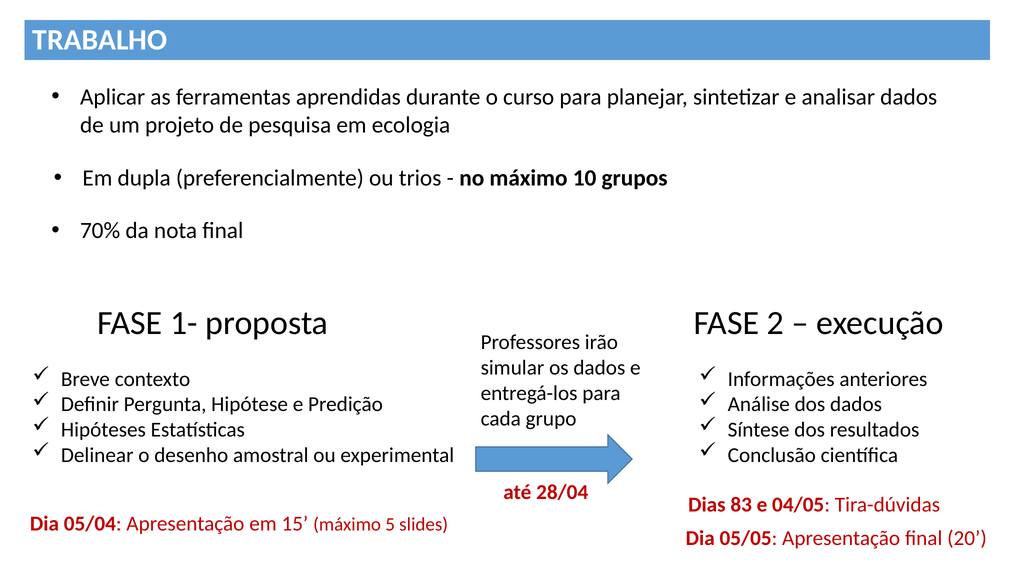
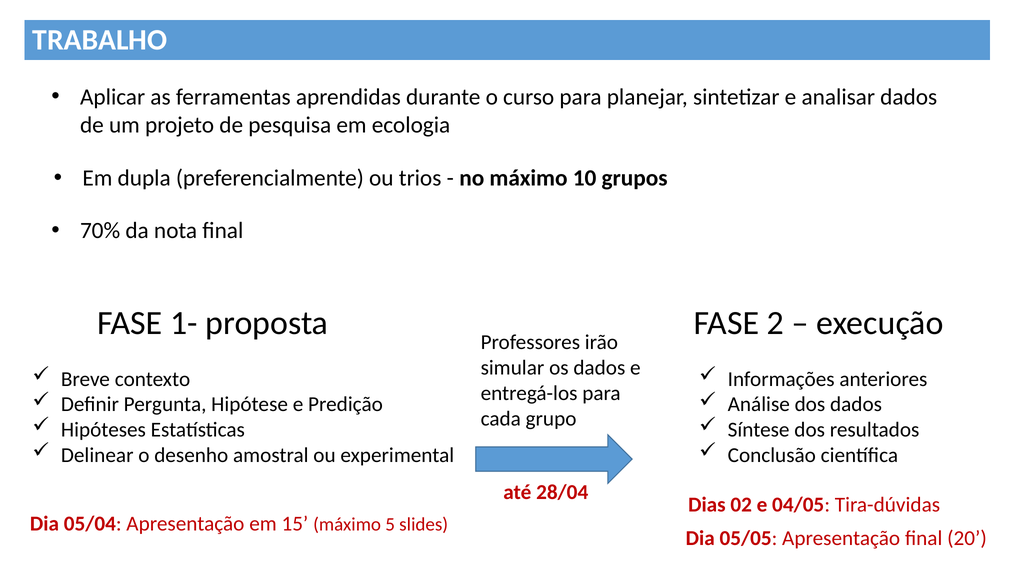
83: 83 -> 02 (741, 505)
